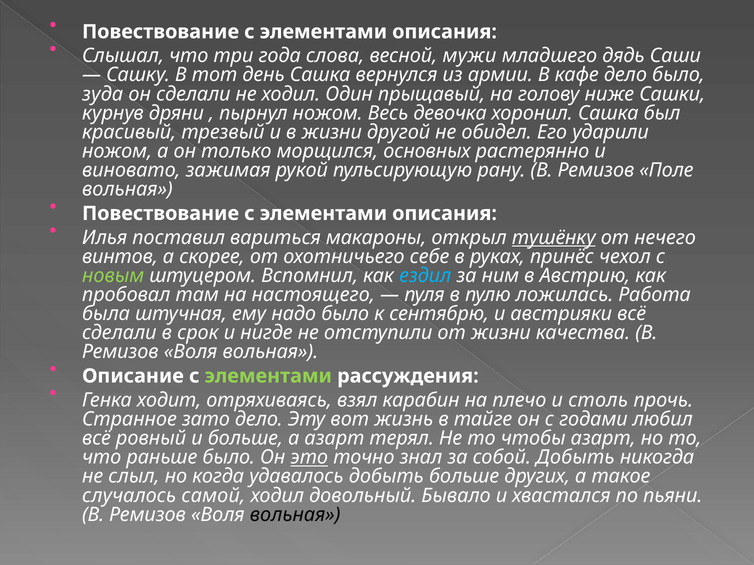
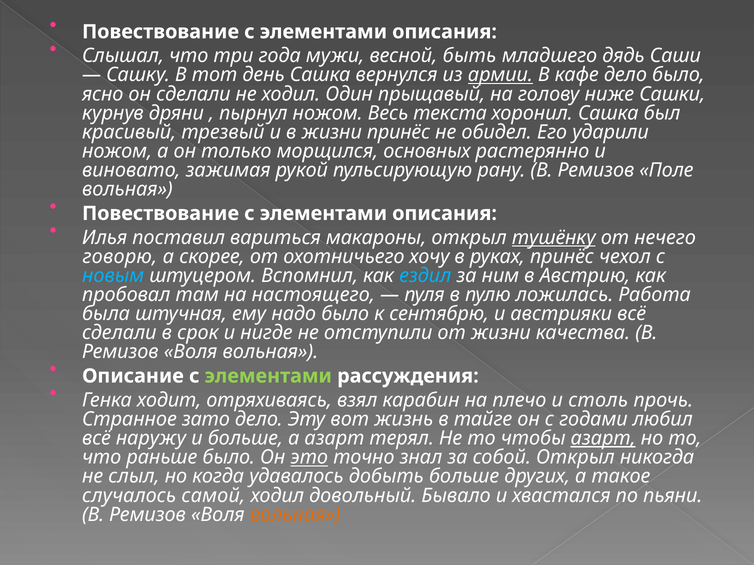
слова: слова -> мужи (335, 56)
мужи: мужи -> быть (469, 56)
армии underline: none -> present (500, 75)
зуда: зуда -> ясно (103, 94)
девочка: девочка -> текста (450, 113)
жизни другой: другой -> принёс (399, 132)
винтов: винтов -> говорю (120, 257)
себе: себе -> хочу (430, 257)
новым colour: light green -> light blue (113, 276)
ровный: ровный -> наружу (151, 439)
азарт underline: none -> present (603, 439)
собой Добыть: Добыть -> Открыл (575, 458)
вольная colour: black -> orange (295, 515)
